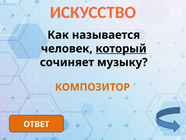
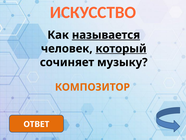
называется underline: none -> present (106, 35)
